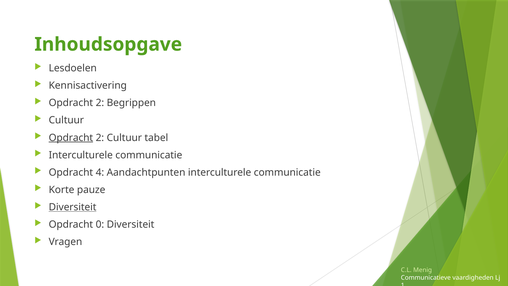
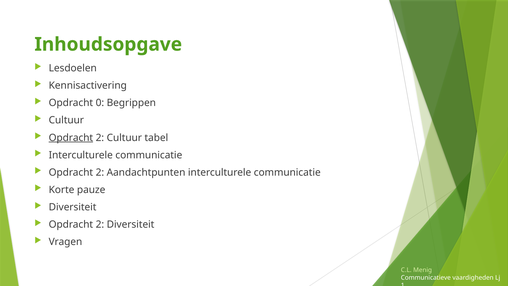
2: 2 -> 0 (100, 103)
4: 4 -> 2 (100, 172)
Diversiteit underline: present -> none (73, 207)
0: 0 -> 2 (100, 224)
